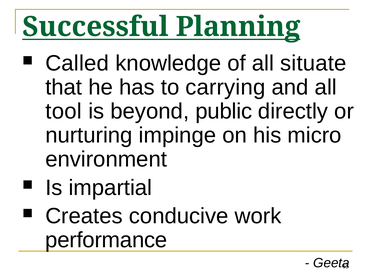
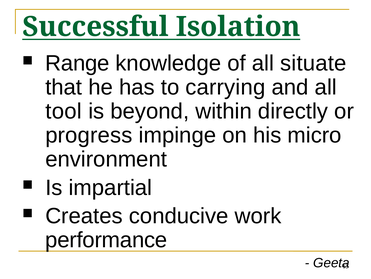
Planning: Planning -> Isolation (238, 27)
Called: Called -> Range (77, 63)
public: public -> within (224, 111)
nurturing: nurturing -> progress (89, 135)
